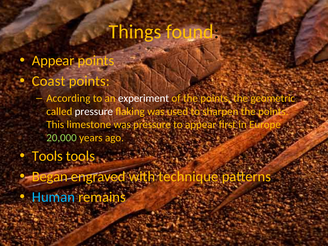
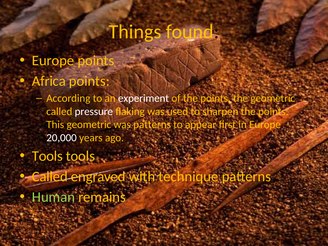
Appear: Appear -> Europe (53, 61)
Coast: Coast -> Africa (49, 81)
This limestone: limestone -> geometric (89, 125)
was pressure: pressure -> patterns (152, 125)
20,000 colour: light green -> white (62, 138)
Began: Began -> Called (50, 177)
Human colour: light blue -> light green (53, 197)
